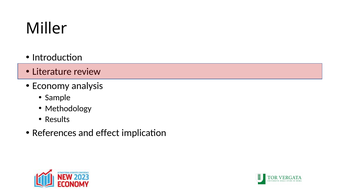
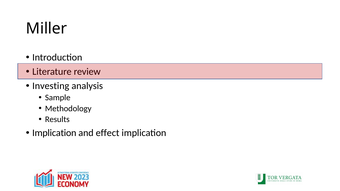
Economy: Economy -> Investing (51, 86)
References: References -> Implication (54, 133)
